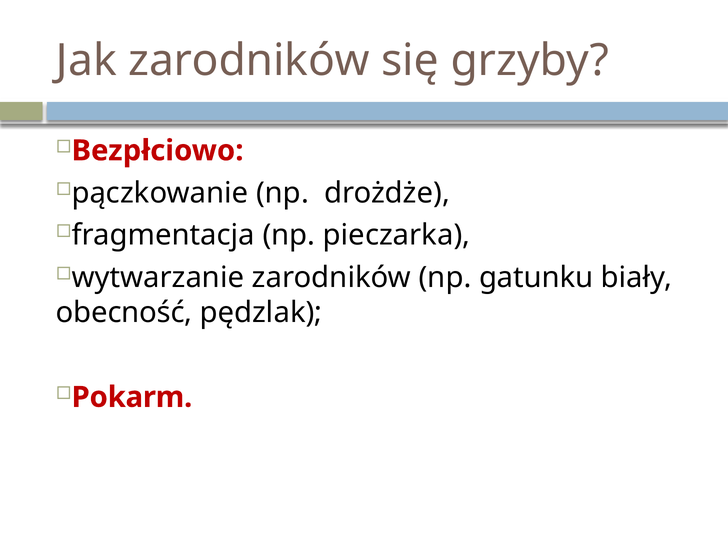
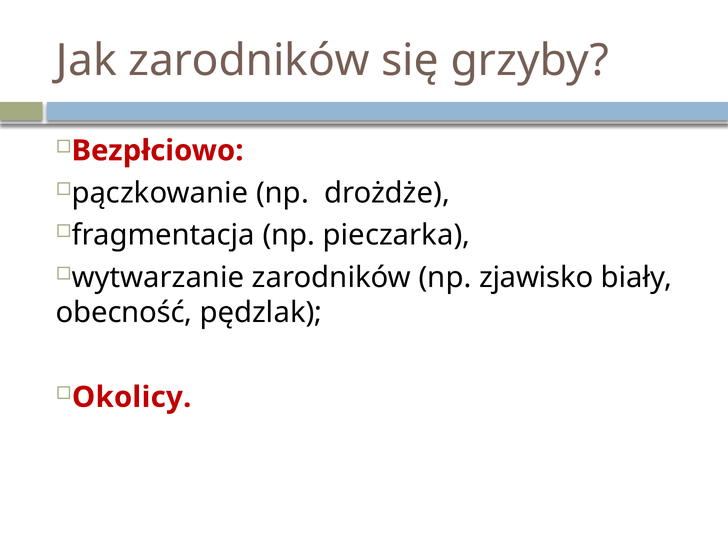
gatunku: gatunku -> zjawisko (536, 277)
Pokarm: Pokarm -> Okolicy (132, 397)
